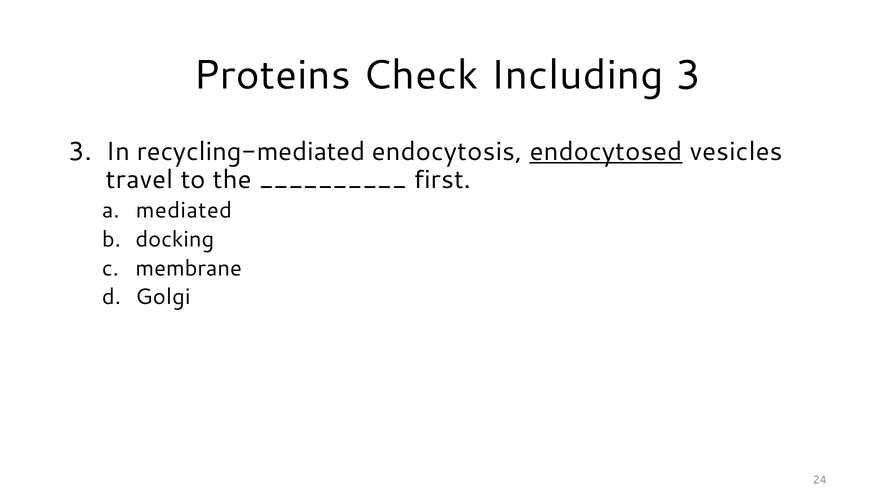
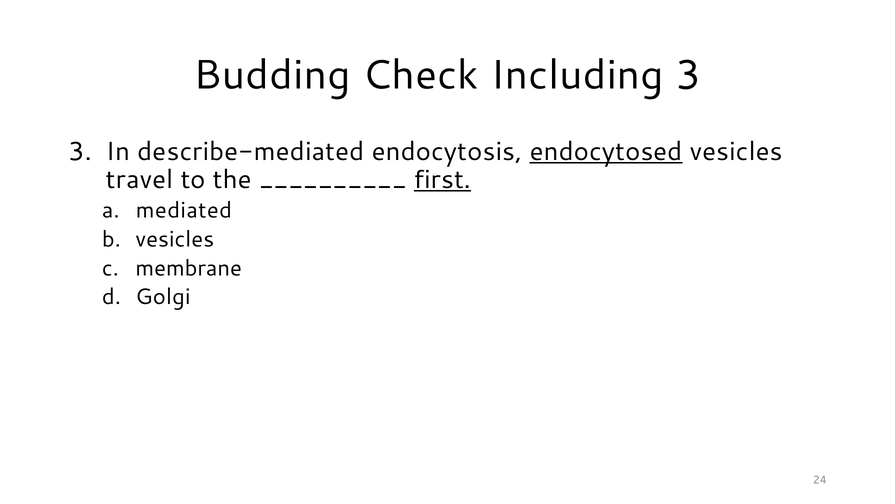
Proteins: Proteins -> Budding (272, 75)
recycling-mediated: recycling-mediated -> describe-mediated (251, 151)
first underline: none -> present (443, 179)
docking: docking -> vesicles (175, 239)
